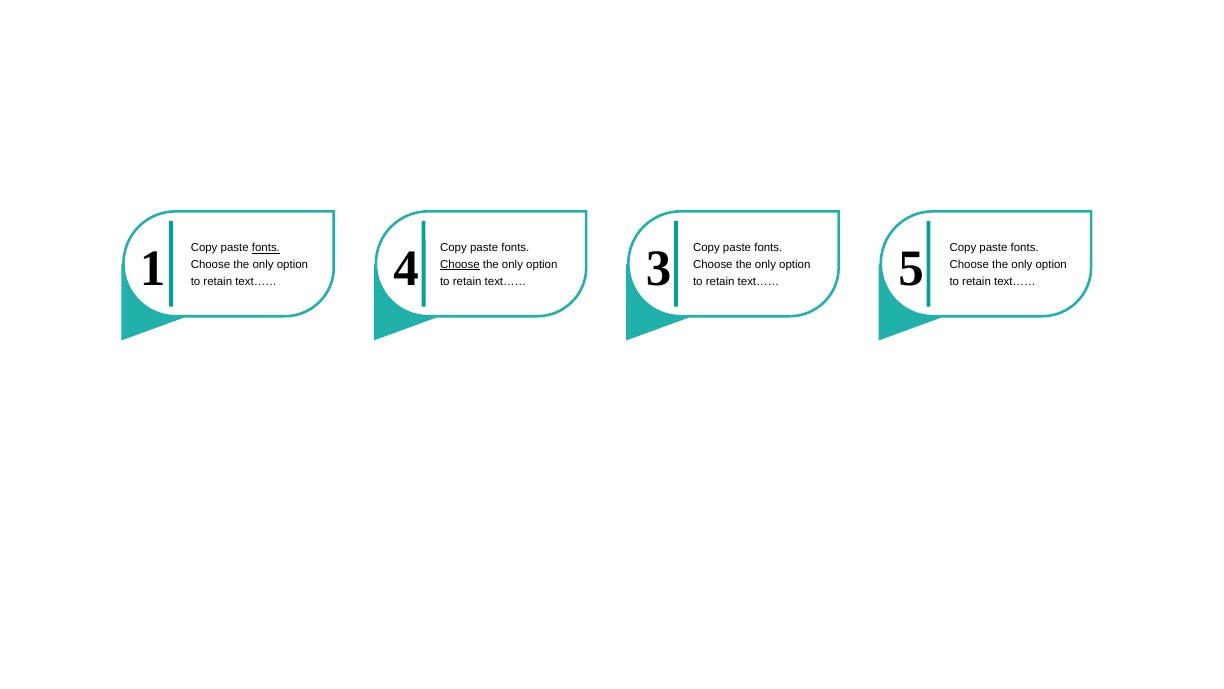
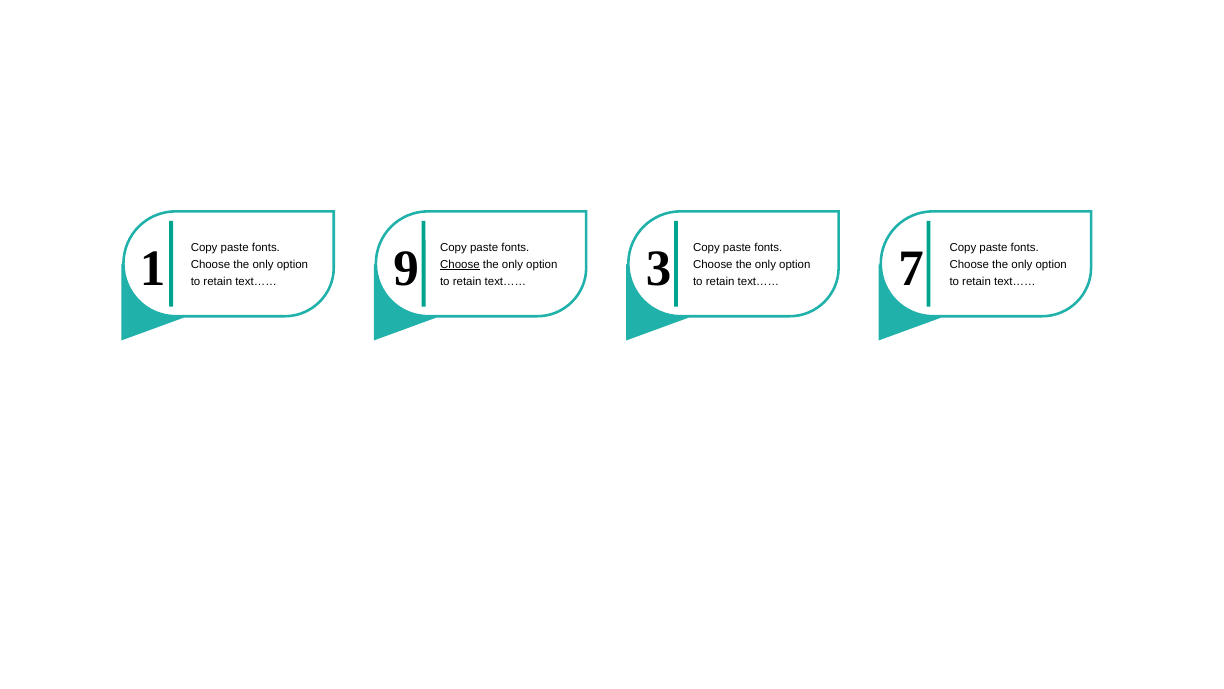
fonts underline: present -> none (266, 248)
4: 4 -> 9 (406, 269)
5: 5 -> 7 (911, 269)
